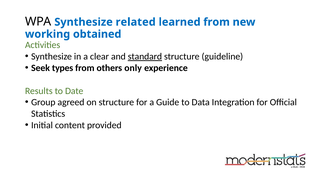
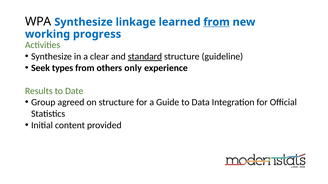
related: related -> linkage (136, 22)
from underline: none -> present (217, 22)
obtained: obtained -> progress (97, 34)
